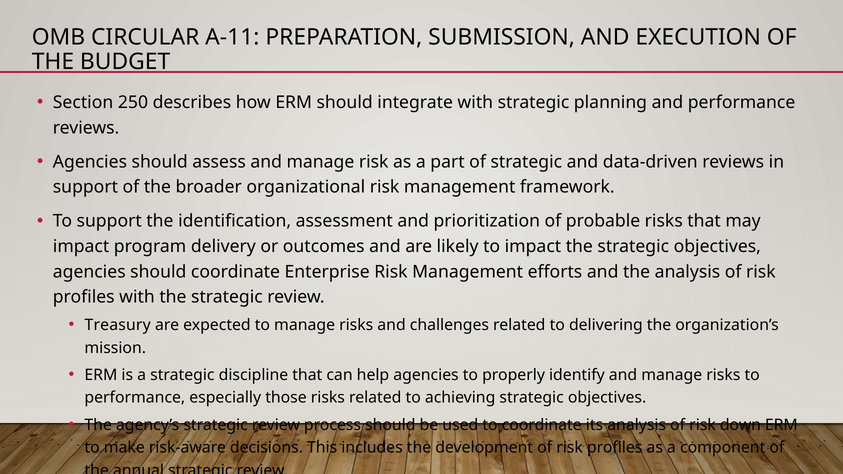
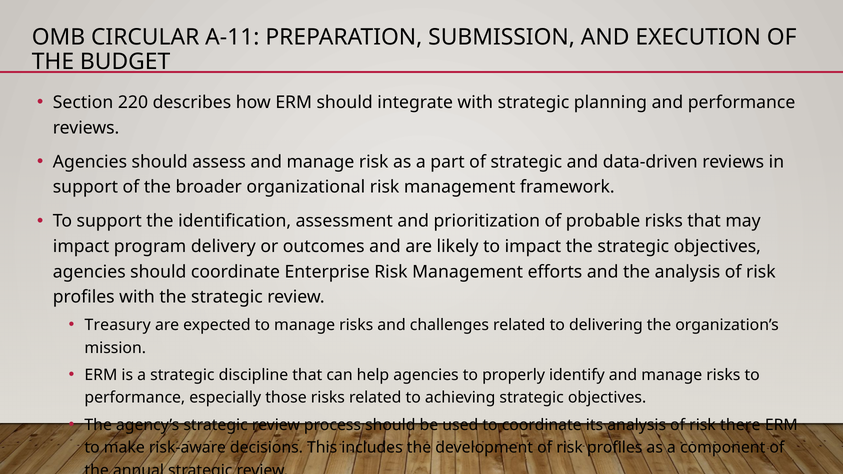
250: 250 -> 220 (133, 103)
down: down -> there (740, 425)
